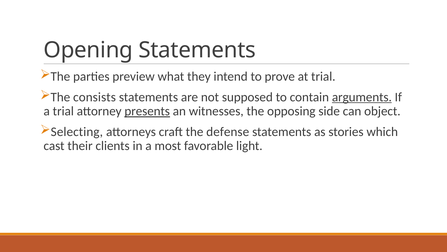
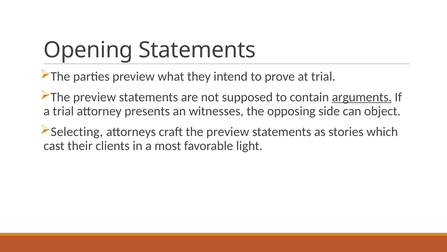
consists: consists -> preview (95, 97)
presents underline: present -> none (147, 111)
craft the defense: defense -> preview (228, 131)
